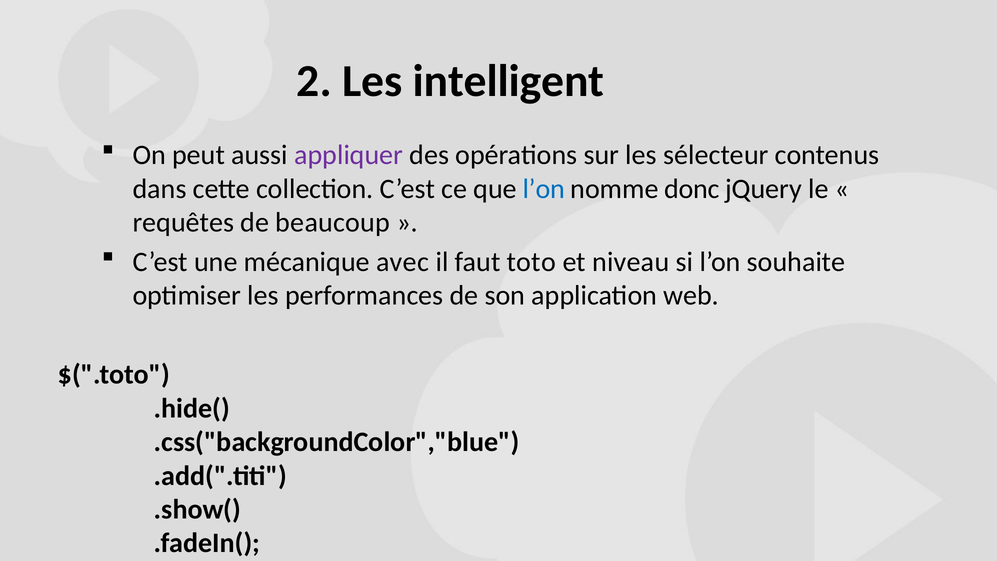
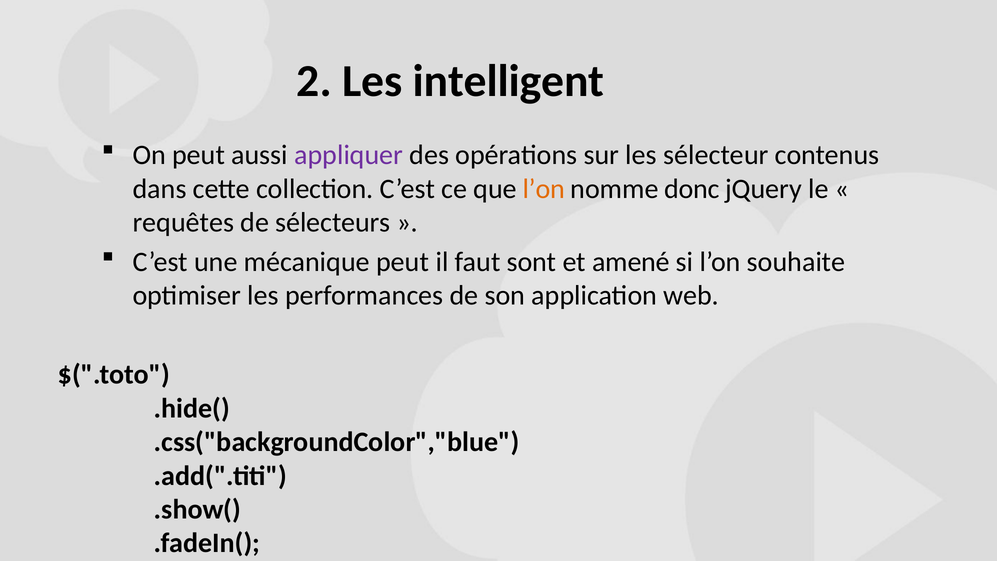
l’on colour: blue -> orange (544, 189)
beaucoup: beaucoup -> sélecteurs (333, 222)
mécanique avec: avec -> peut (403, 262)
toto: toto -> sont (532, 262)
niveau: niveau -> amené (631, 262)
